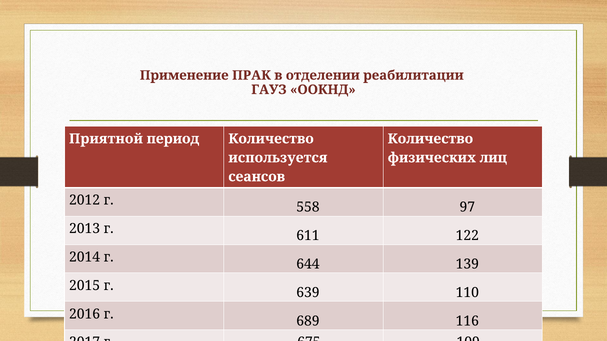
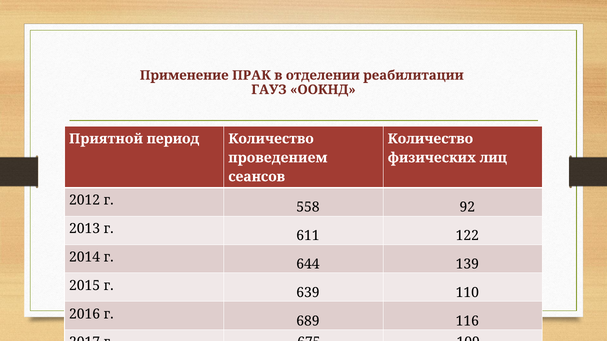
используется: используется -> проведением (278, 158)
97: 97 -> 92 (467, 208)
